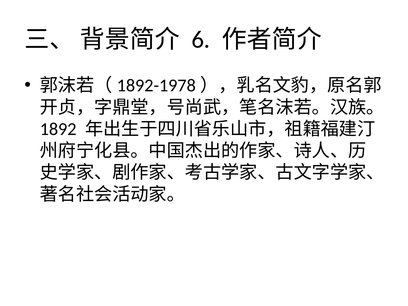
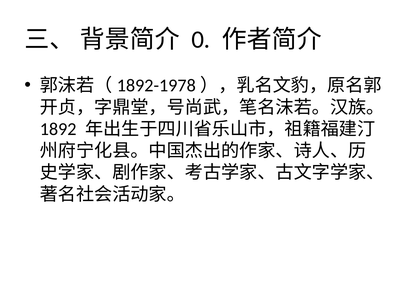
6: 6 -> 0 (201, 39)
